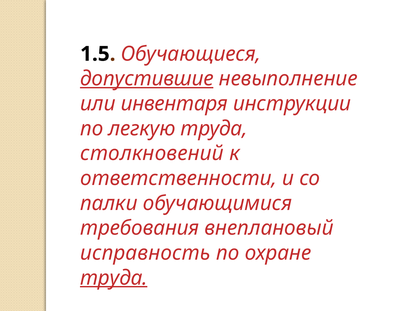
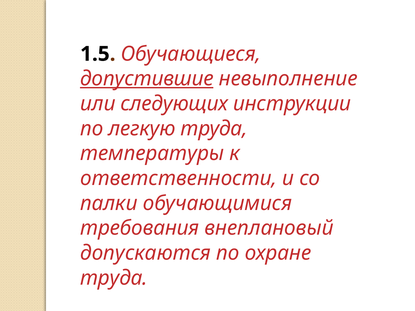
инвентаря: инвентаря -> следующих (174, 104)
столкновений: столкновений -> температуры (152, 154)
исправность: исправность -> допускаются (145, 253)
труда underline: present -> none (114, 278)
